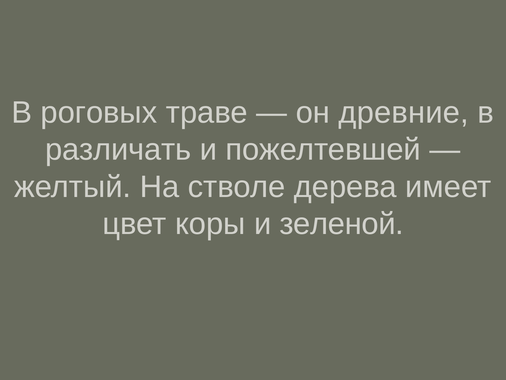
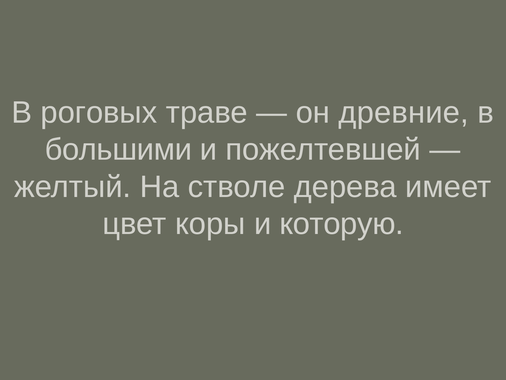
различать: различать -> большими (118, 149)
зеленой: зеленой -> которую (342, 224)
